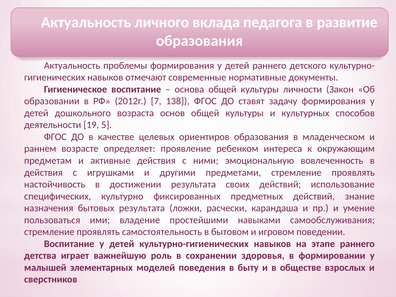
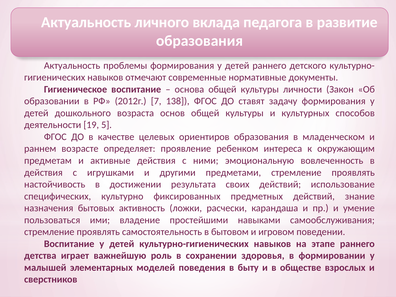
бытовых результата: результата -> активность (142, 208)
